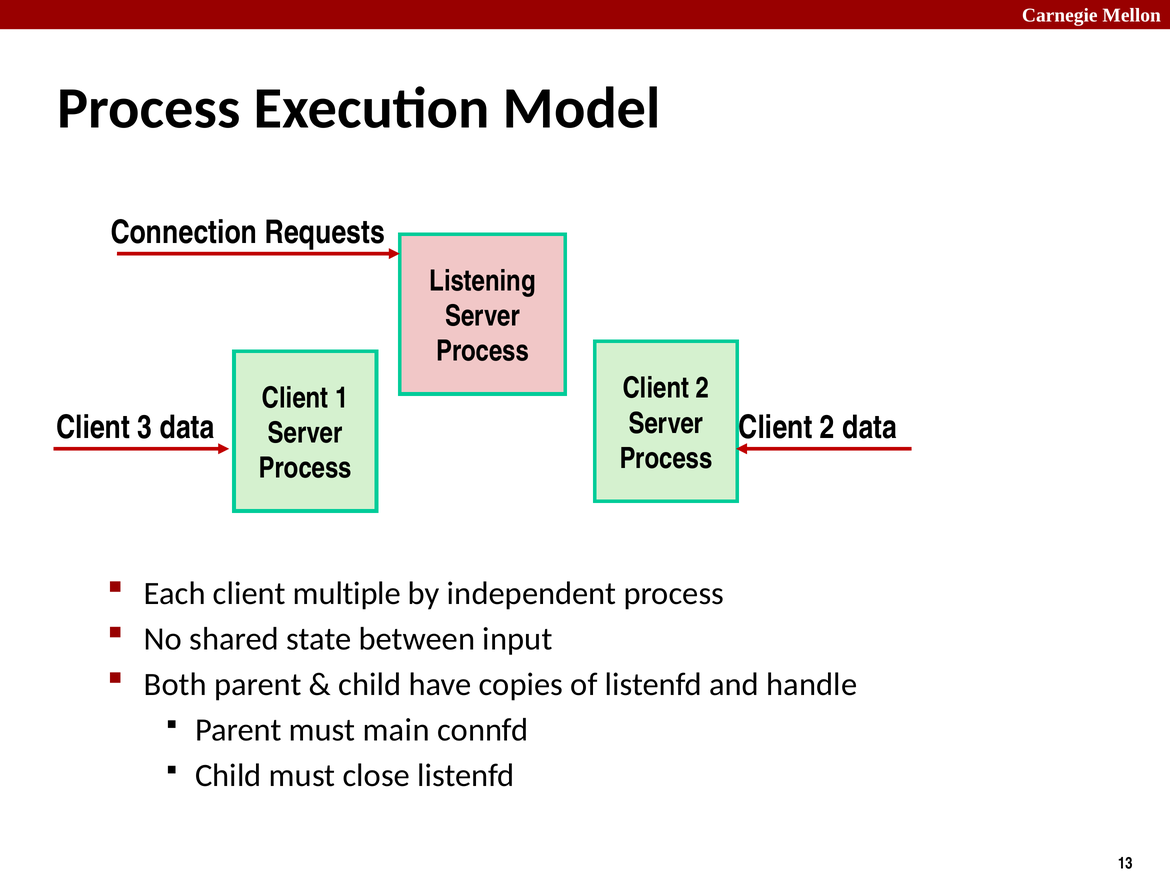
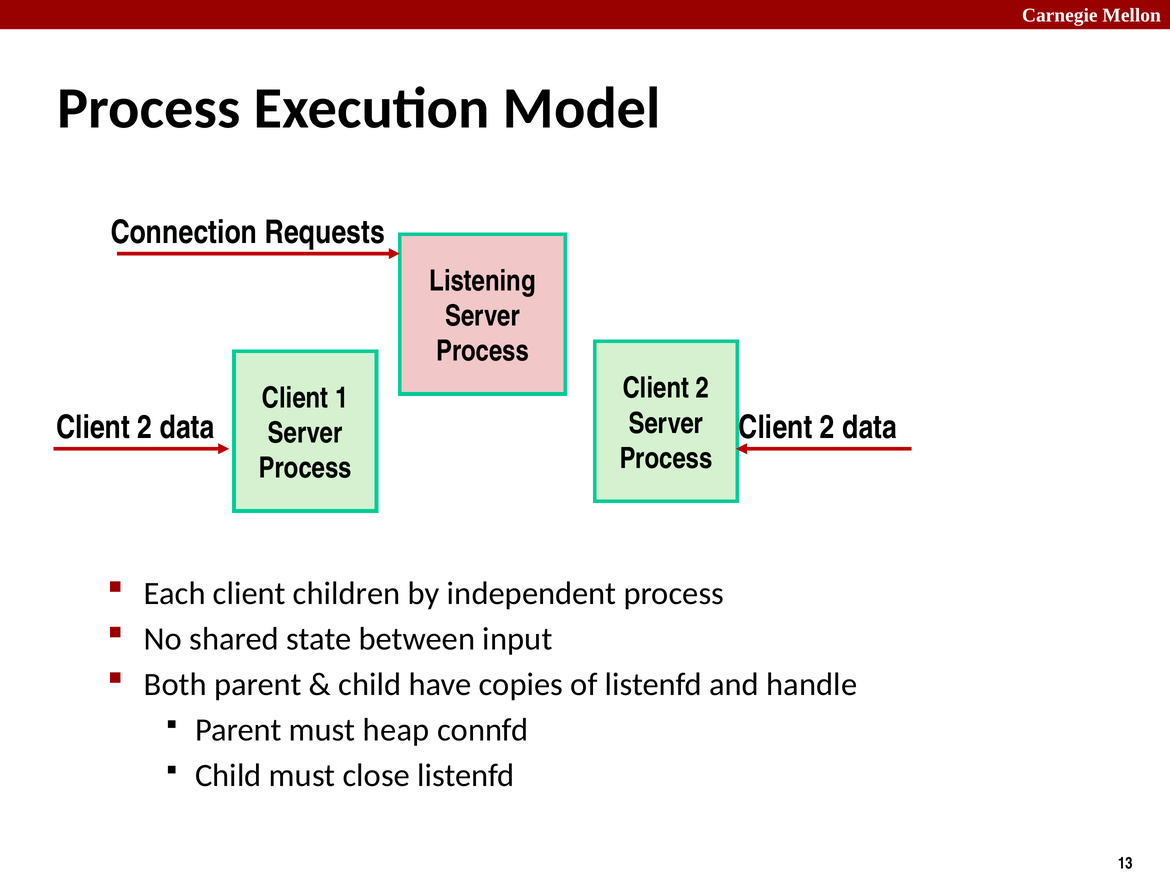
3: 3 -> 2 (145, 427)
multiple: multiple -> children (347, 593)
main: main -> heap (396, 730)
